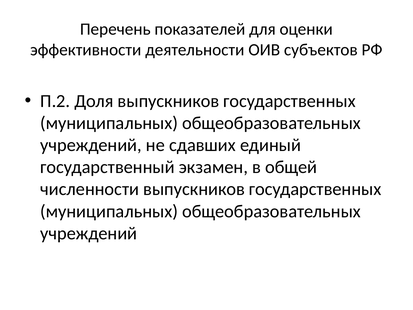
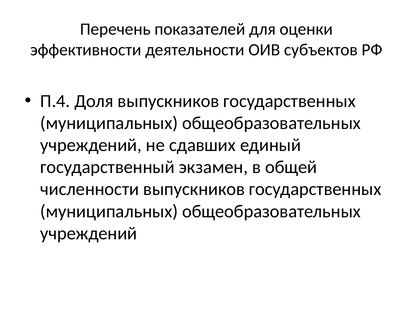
П.2: П.2 -> П.4 (55, 101)
